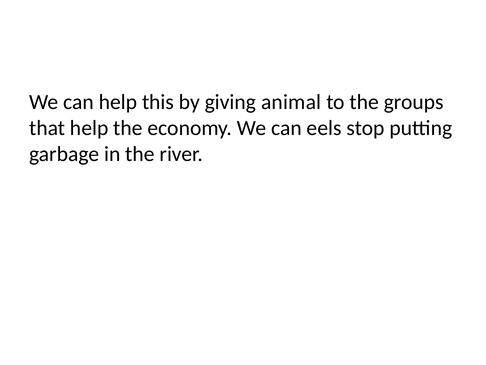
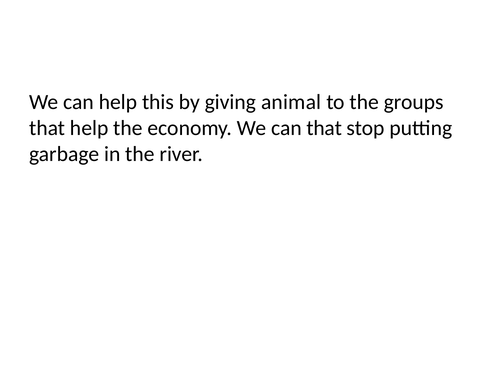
can eels: eels -> that (324, 128)
